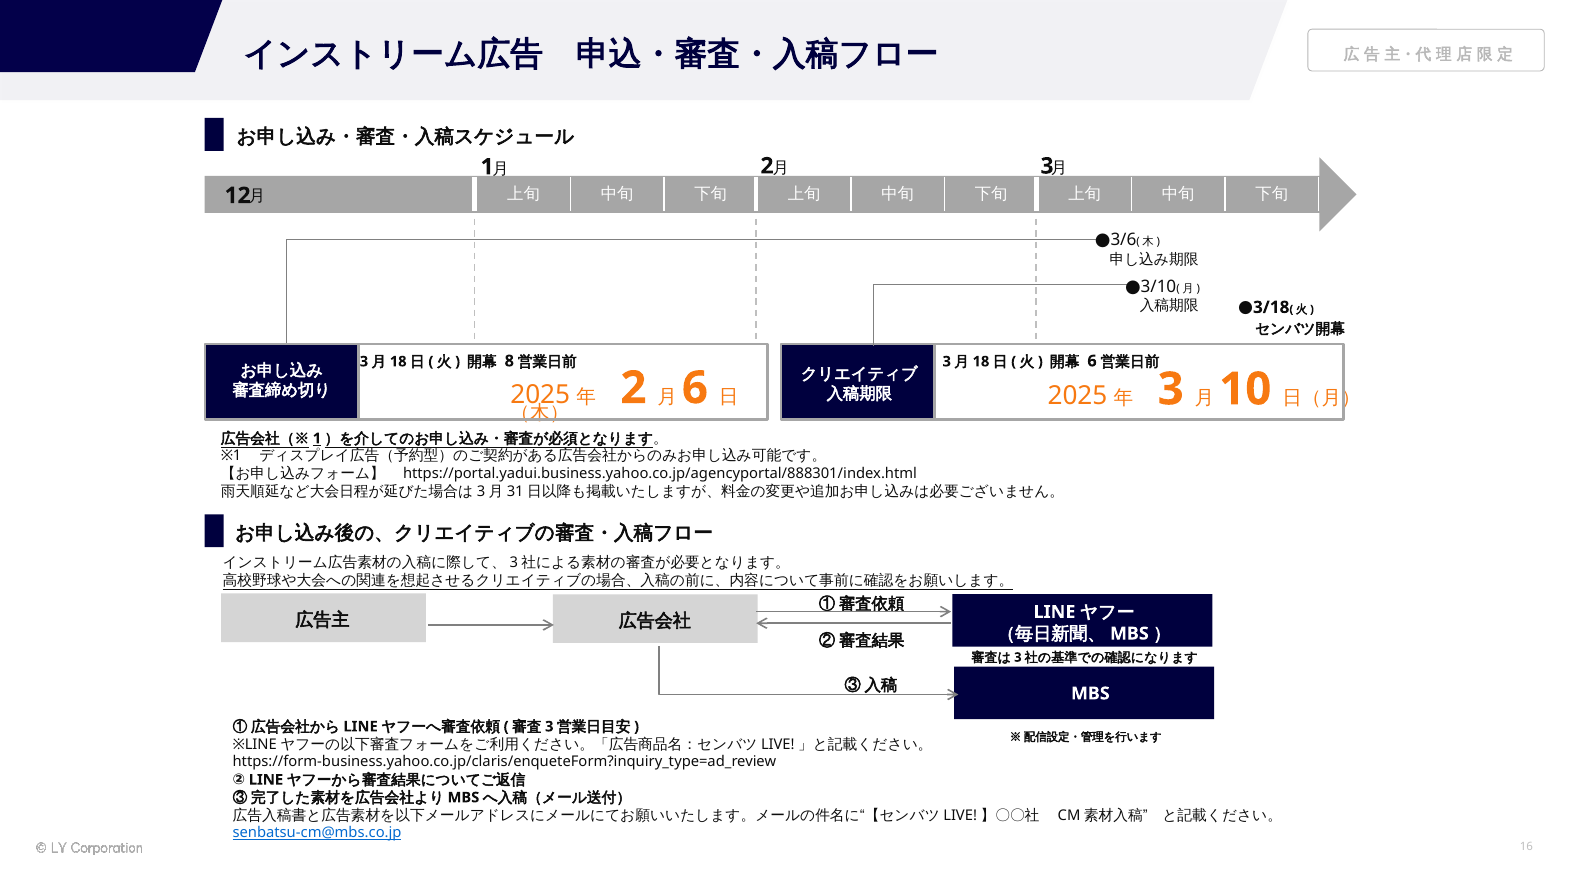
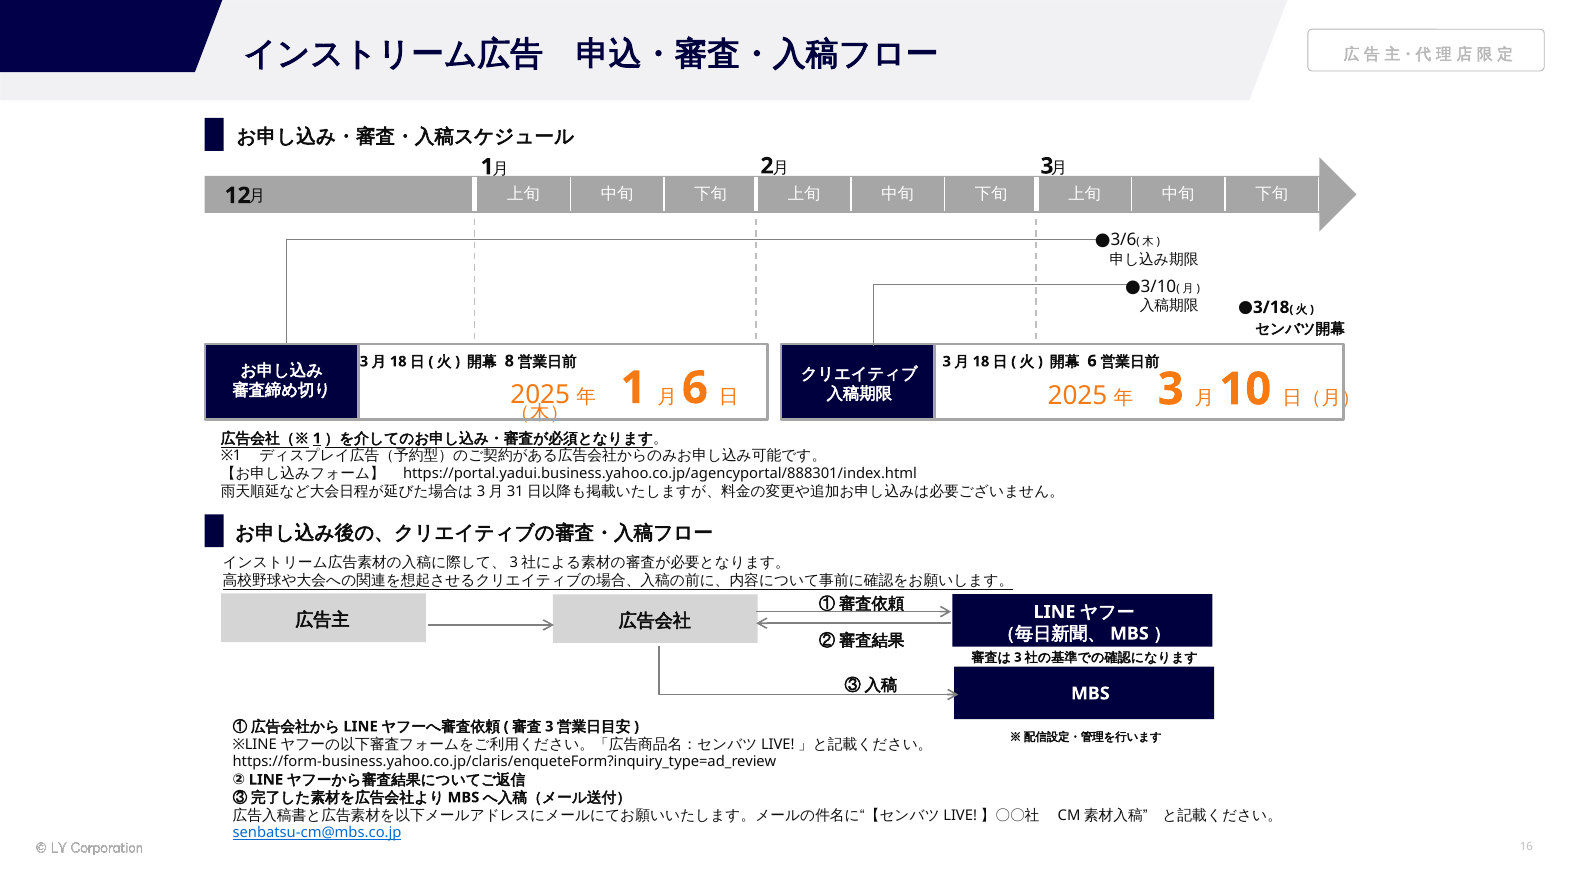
2: 2 -> 1 (633, 388)
